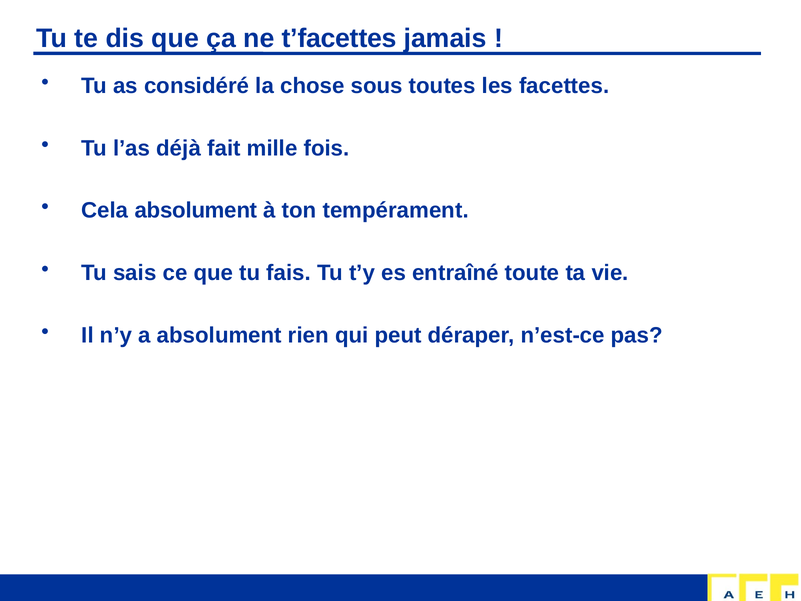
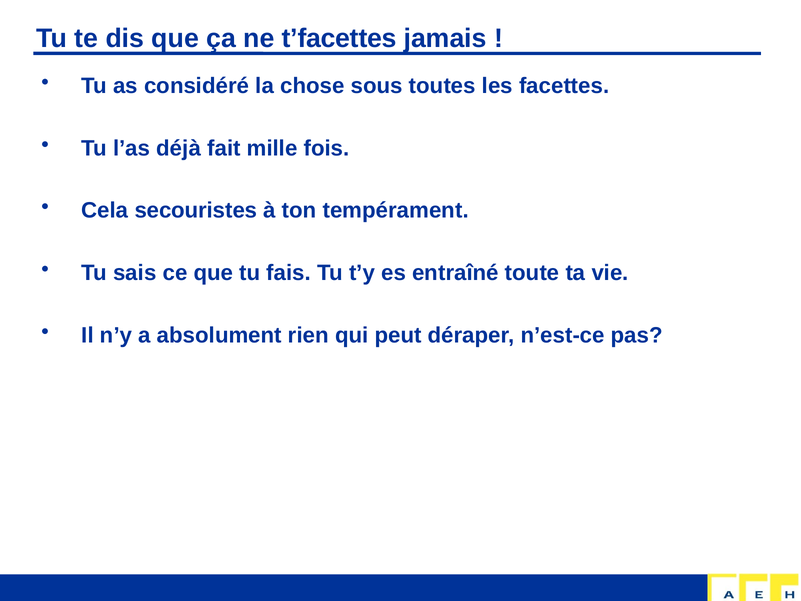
Cela absolument: absolument -> secouristes (196, 211)
